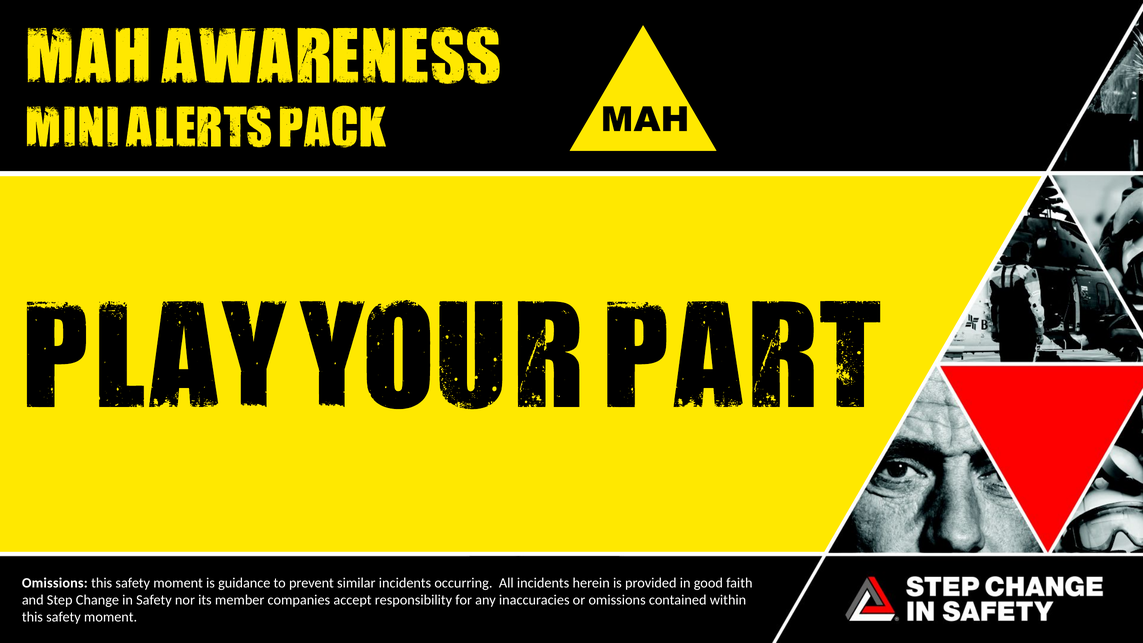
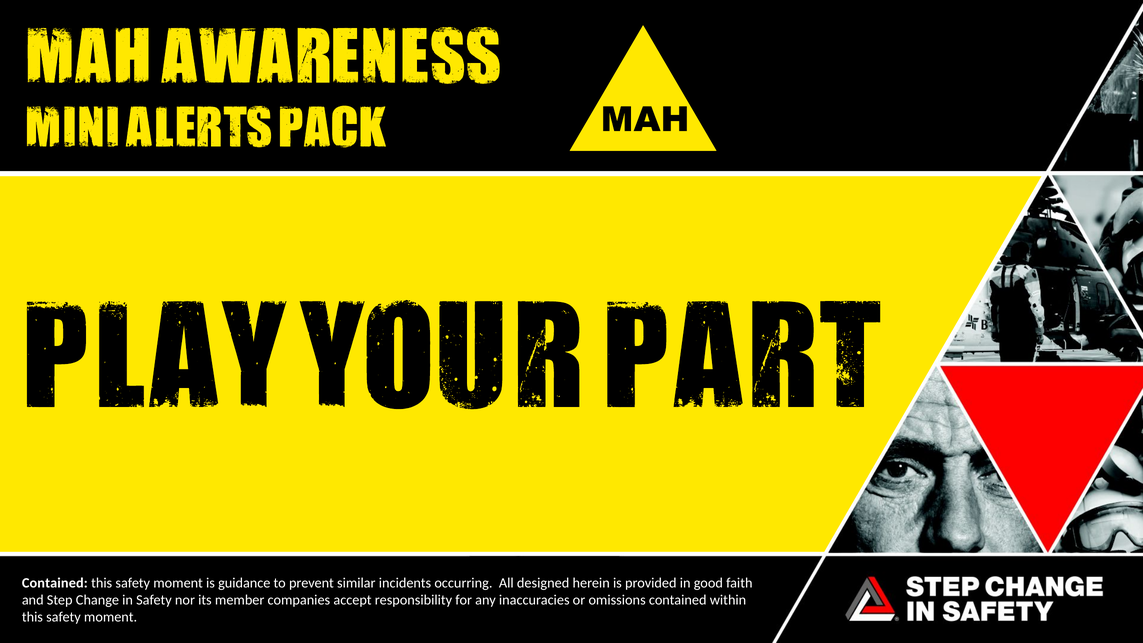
Omissions: Omissions -> Contained (55, 583)
All incidents: incidents -> designed (543, 583)
